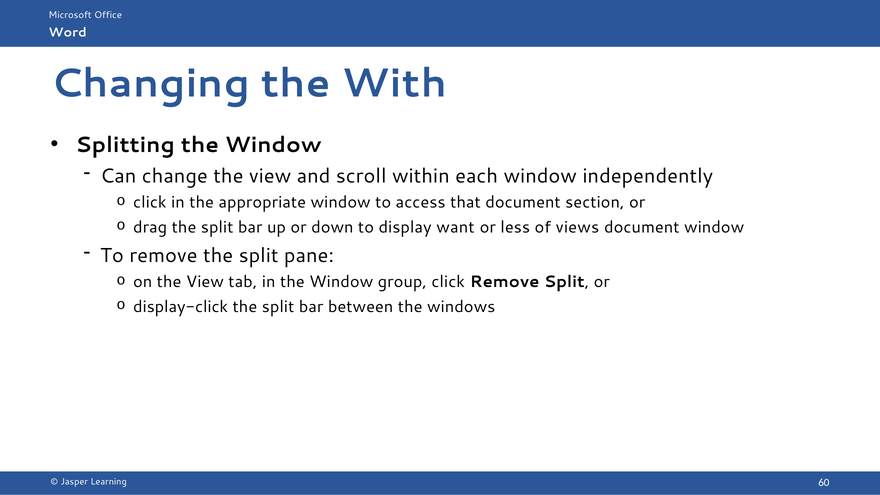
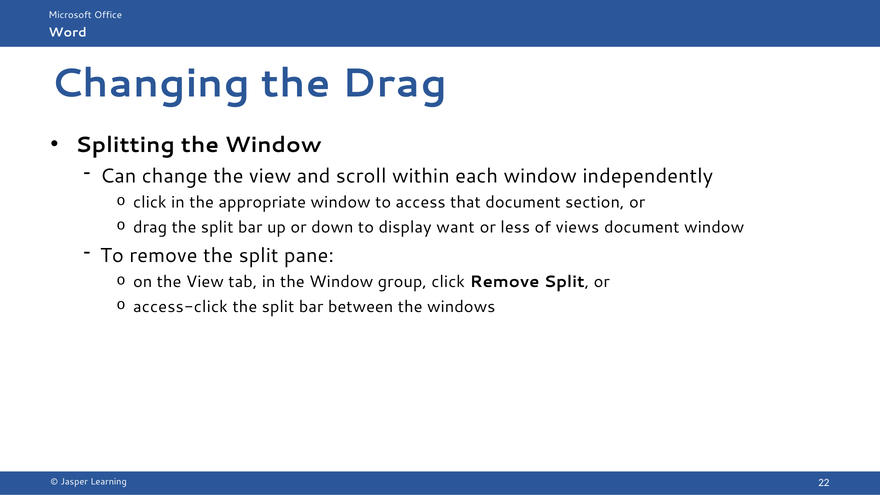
the With: With -> Drag (394, 83)
display-click: display-click -> access-click (180, 307)
60: 60 -> 22 (824, 483)
